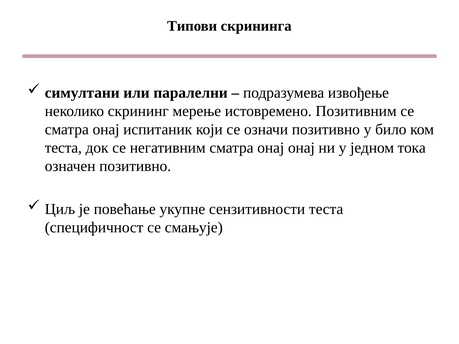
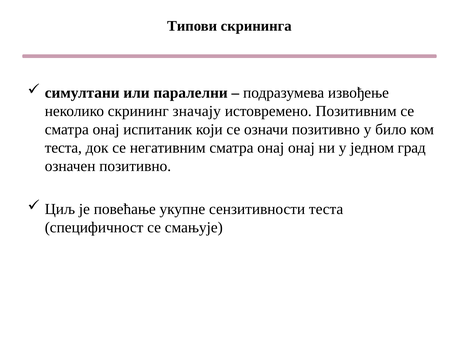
мерење: мерење -> значају (197, 111)
тока: тока -> град (412, 148)
